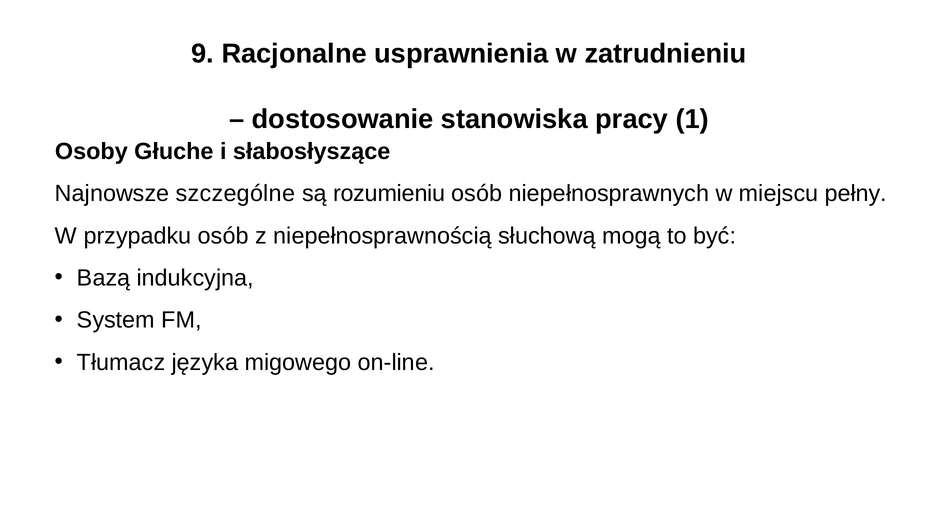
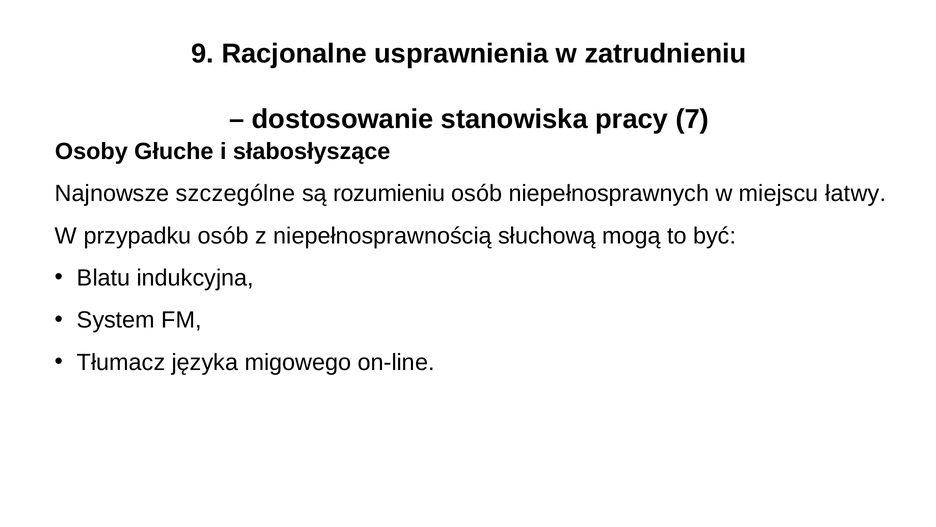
1: 1 -> 7 (692, 119)
pełny: pełny -> łatwy (856, 194)
Bazą: Bazą -> Blatu (104, 278)
